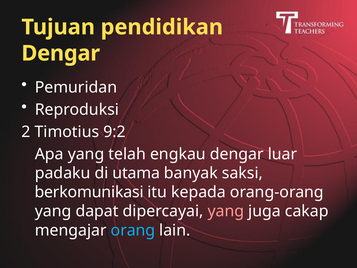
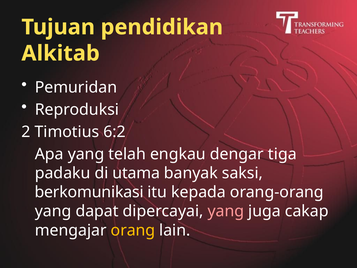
Dengar: Dengar -> Alkitab (61, 53)
9:2: 9:2 -> 6:2 (115, 132)
luar: luar -> tiga (282, 154)
orang colour: light blue -> yellow (133, 230)
